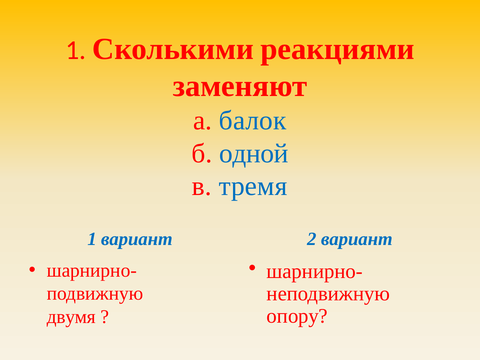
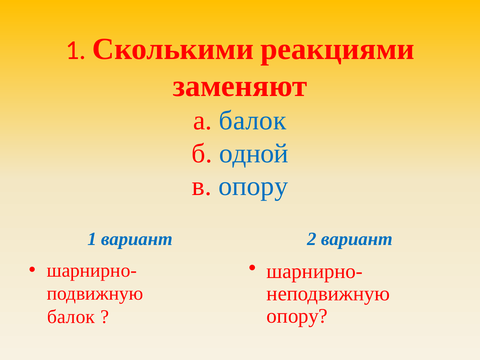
в тремя: тремя -> опору (253, 186)
двумя: двумя -> балок (71, 317)
